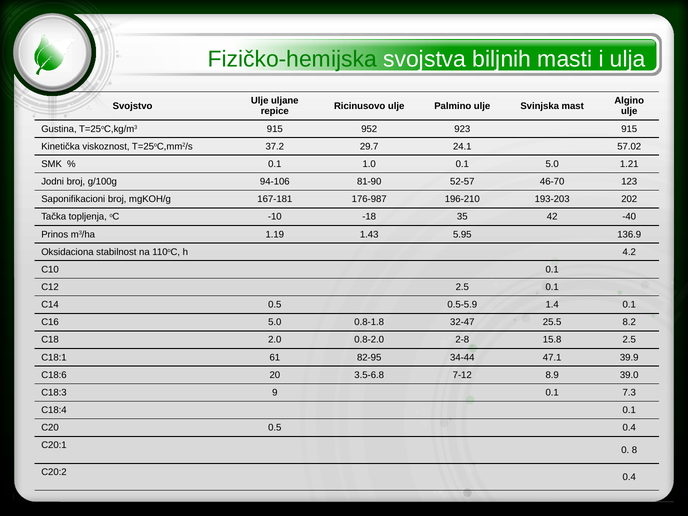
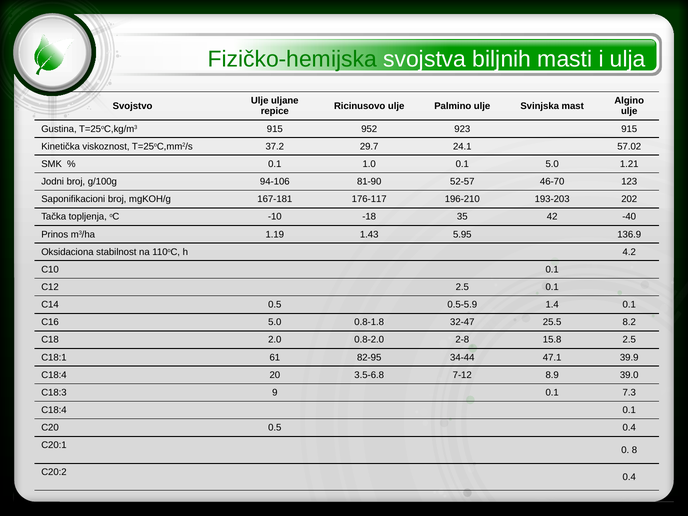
176-987: 176-987 -> 176-117 (369, 199)
C18:6: C18:6 -> C18:4 (54, 375)
